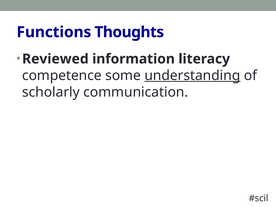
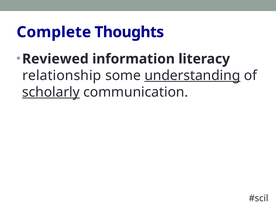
Functions: Functions -> Complete (54, 32)
competence: competence -> relationship (62, 75)
scholarly underline: none -> present (51, 92)
